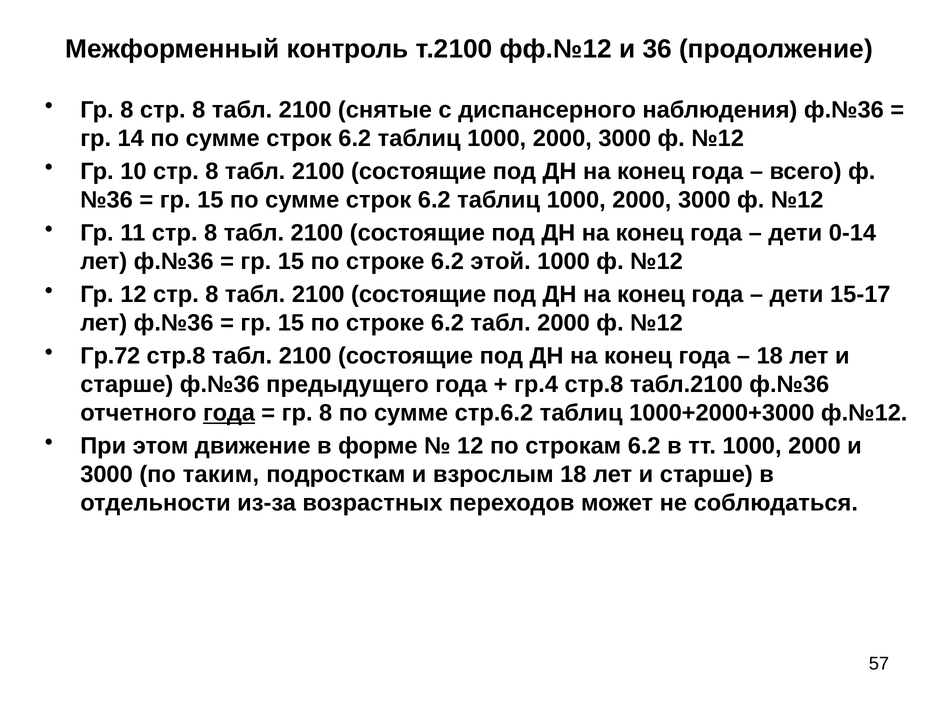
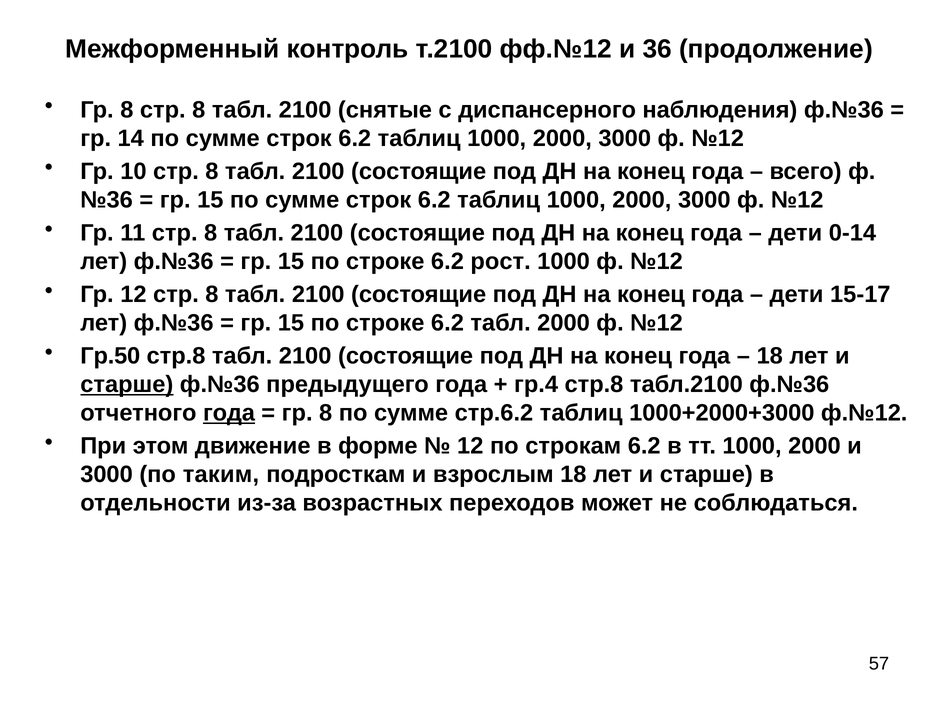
этой: этой -> рост (501, 261)
Гр.72: Гр.72 -> Гр.50 (110, 356)
старше underline: none -> present (127, 384)
